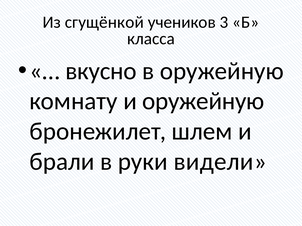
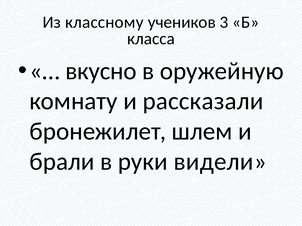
сгущёнкой: сгущёнкой -> классному (104, 22)
и оружейную: оружейную -> рассказали (203, 101)
